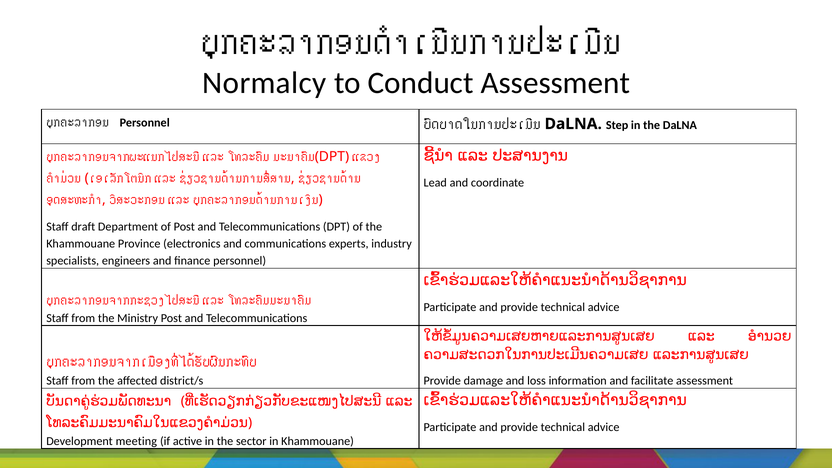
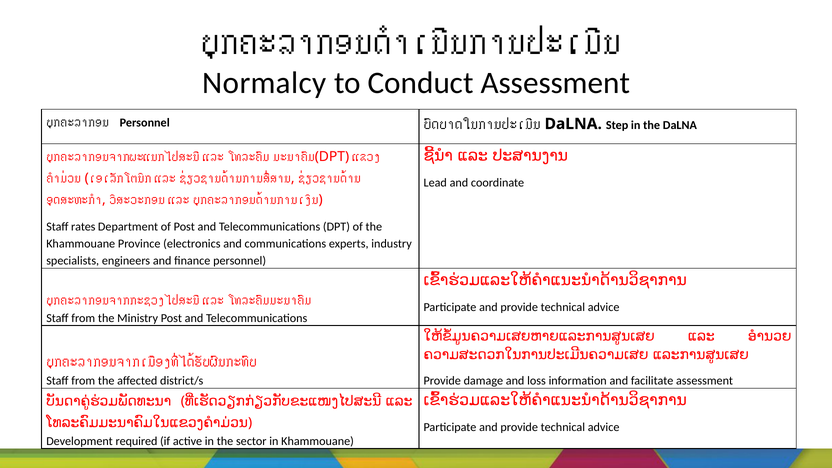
draft: draft -> rates (83, 227)
meeting: meeting -> required (136, 441)
